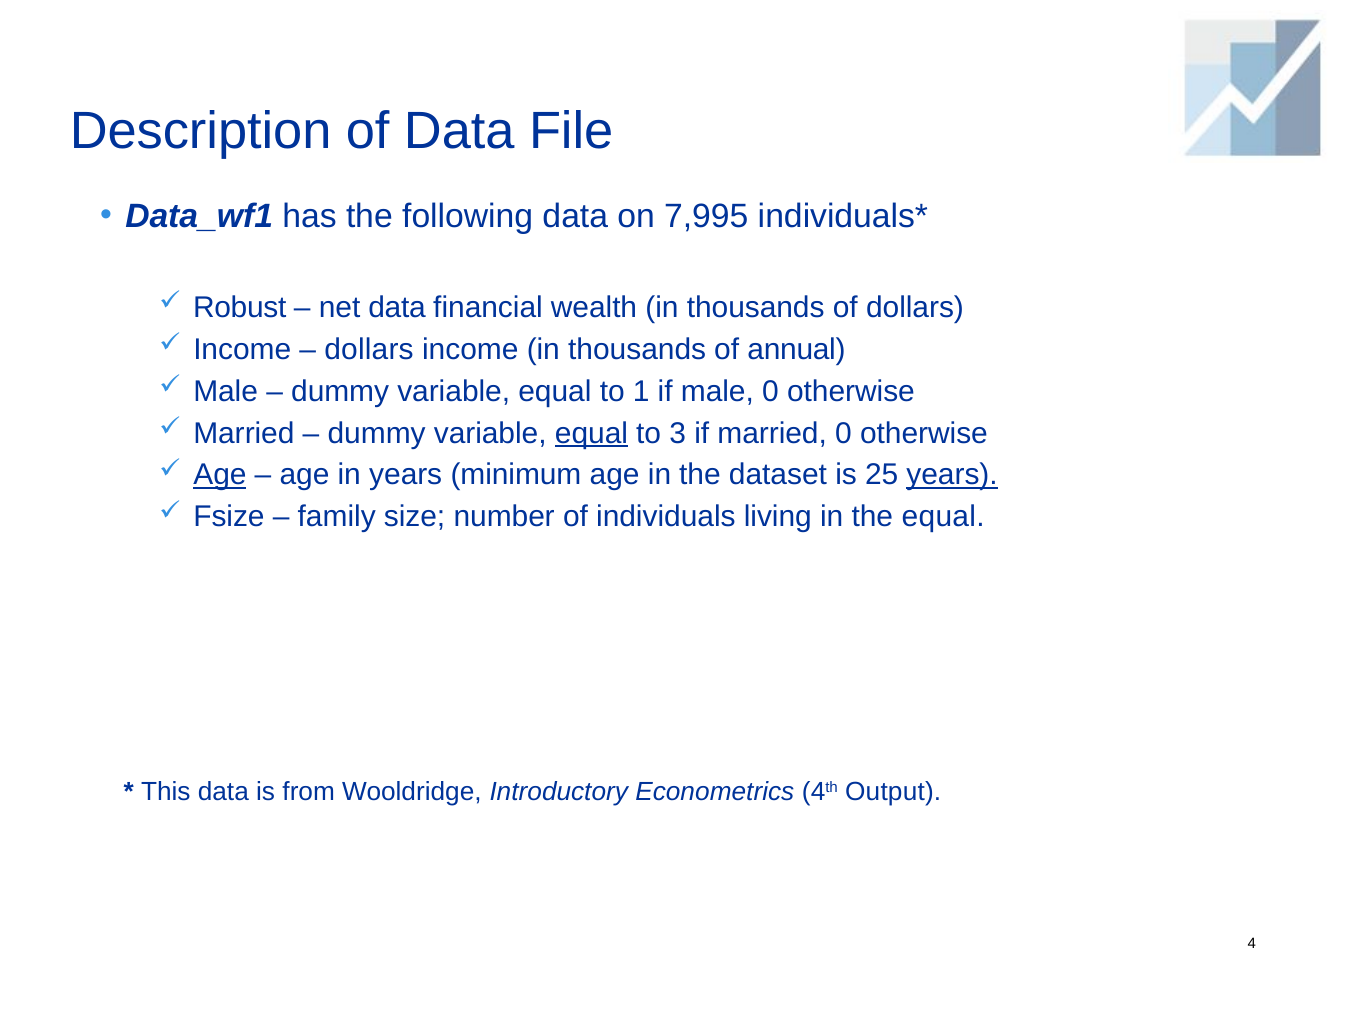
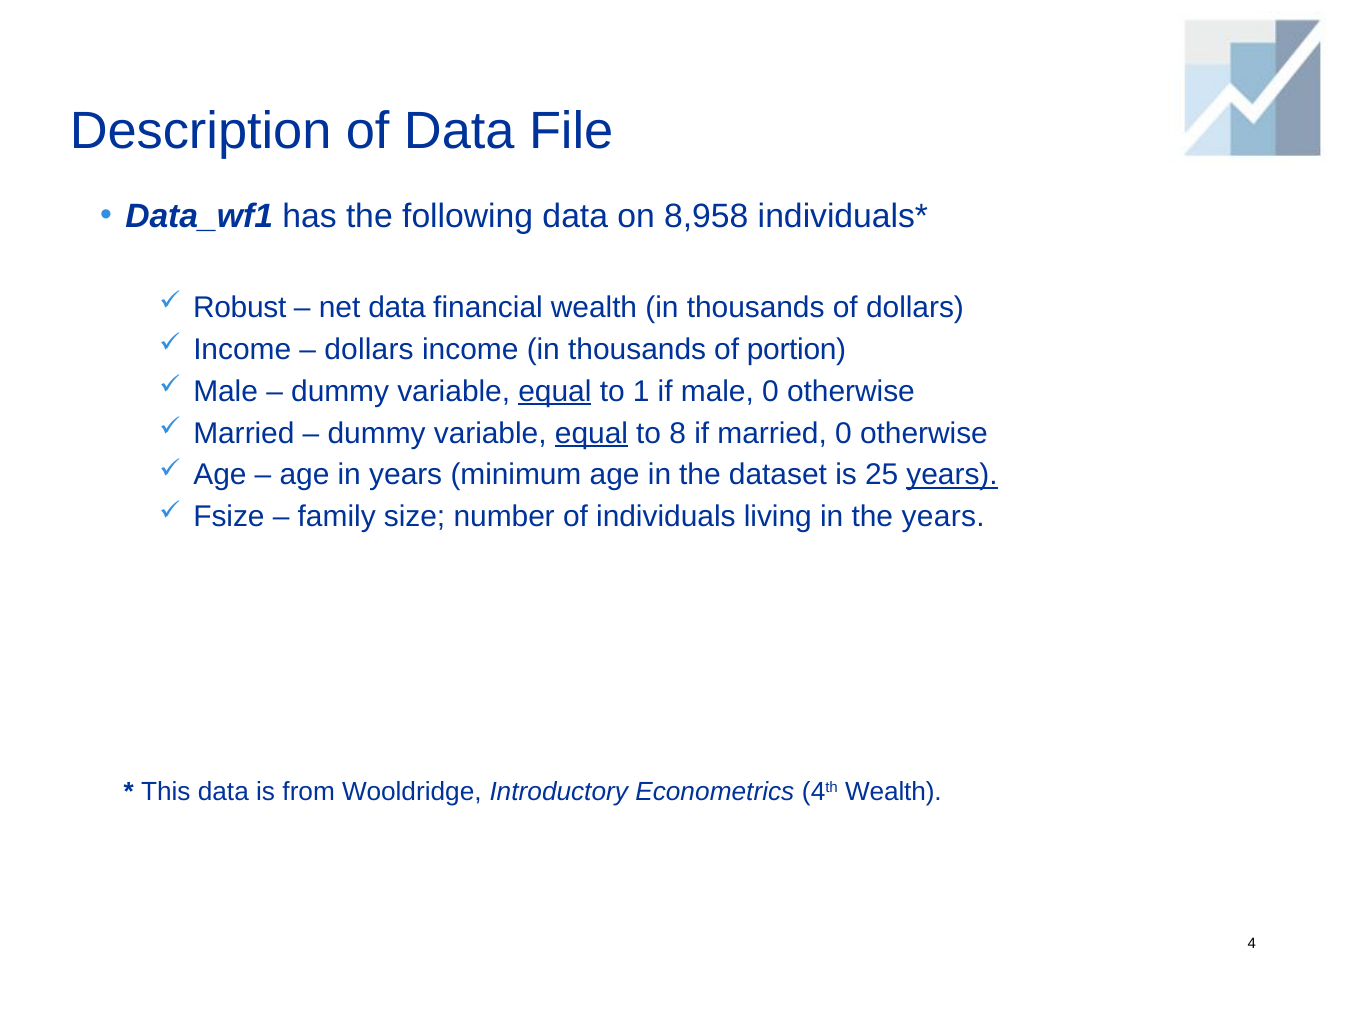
7,995: 7,995 -> 8,958 (706, 216)
annual: annual -> portion (797, 349)
equal underline: none -> present (555, 391)
3: 3 -> 8 (678, 433)
Age underline: present -> none (220, 475)
the equal: equal -> years (943, 517)
4th Output: Output -> Wealth (893, 791)
